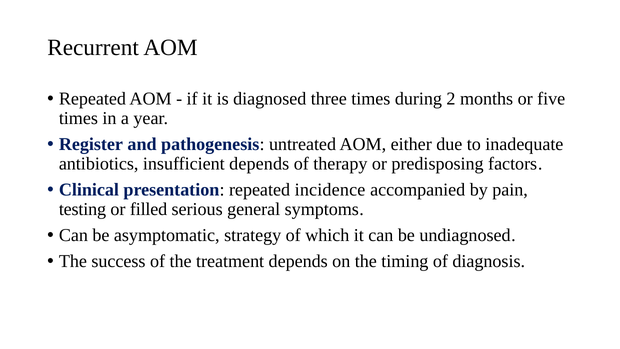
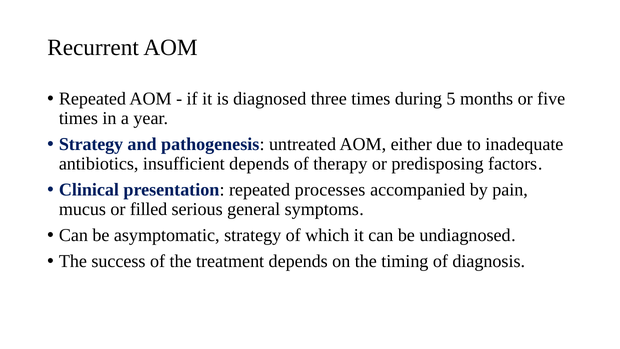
2: 2 -> 5 (451, 99)
Register: Register -> Strategy (91, 144)
incidence: incidence -> processes (330, 190)
testing: testing -> mucus (82, 209)
